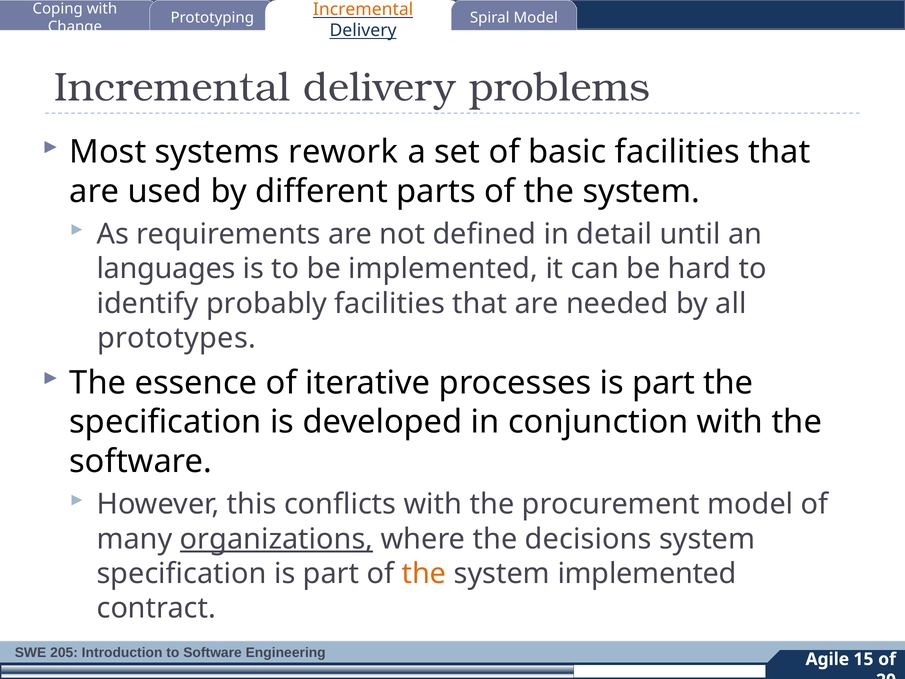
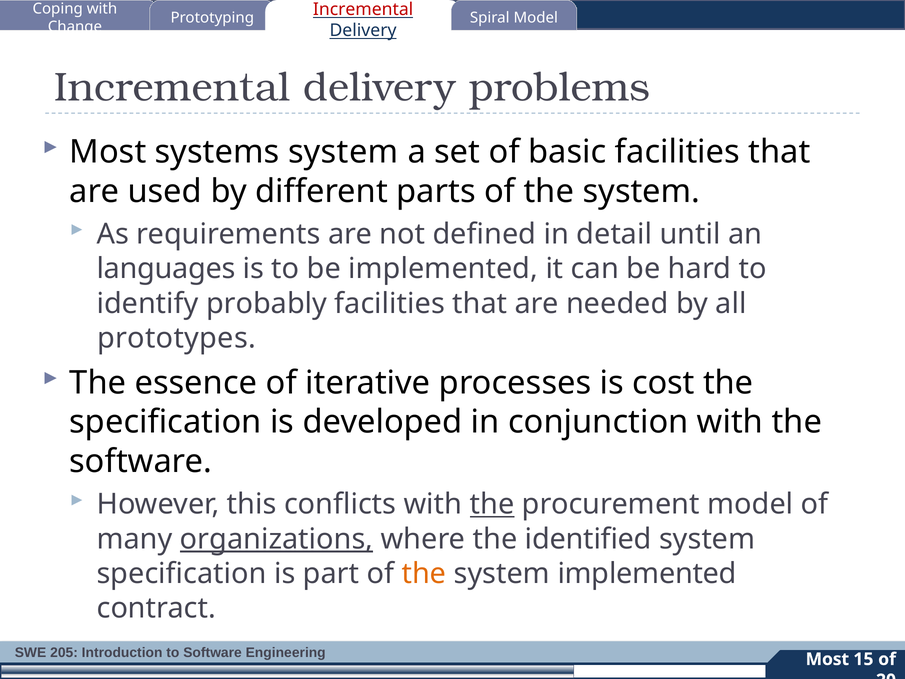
Incremental colour: orange -> red (363, 9)
systems rework: rework -> system (343, 152)
processes is part: part -> cost (664, 383)
the underline: none -> present (492, 504)
decisions: decisions -> identified (588, 539)
Agile: Agile -> Most (827, 659)
